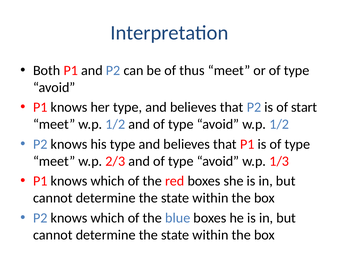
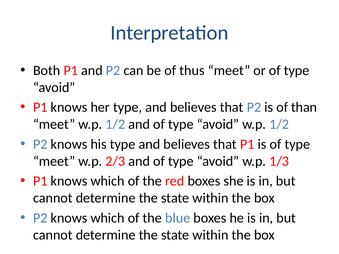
start: start -> than (304, 107)
